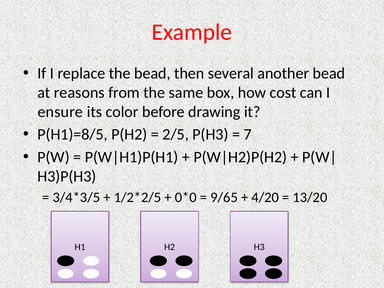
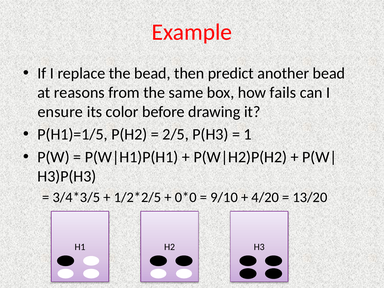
several: several -> predict (231, 73)
cost: cost -> fails (283, 93)
P(H1)=8/5: P(H1)=8/5 -> P(H1)=1/5 (73, 134)
7: 7 -> 1 (248, 134)
9/65: 9/65 -> 9/10 (224, 197)
